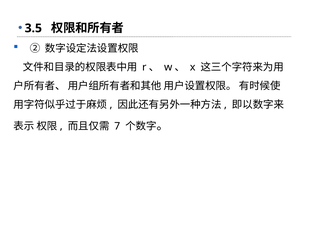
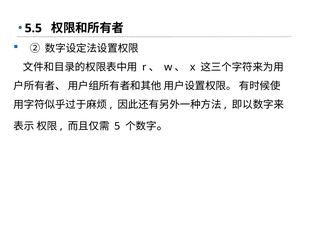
3.5: 3.5 -> 5.5 (33, 28)
7: 7 -> 5 (117, 126)
